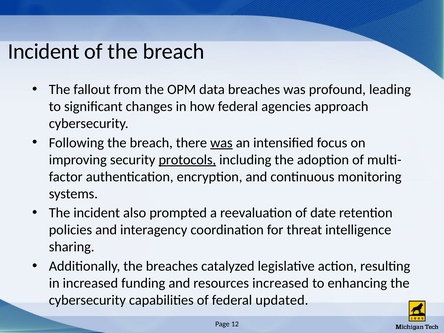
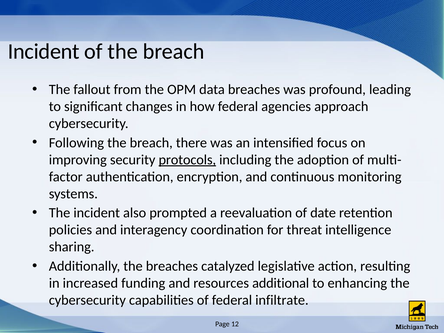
was underline: present -> none (221, 143)
resources increased: increased -> additional (281, 283)
updated: updated -> infiltrate (282, 300)
